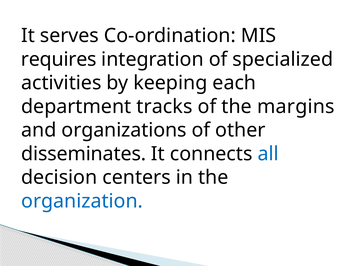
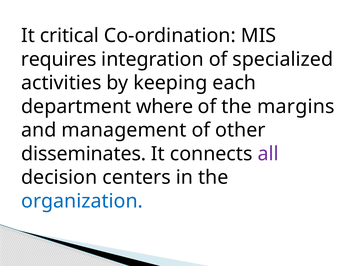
serves: serves -> critical (70, 36)
tracks: tracks -> where (165, 106)
organizations: organizations -> management (124, 130)
all colour: blue -> purple (268, 154)
